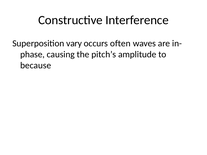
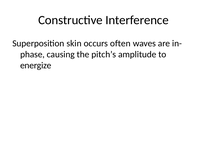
vary: vary -> skin (74, 43)
because: because -> energize (36, 66)
